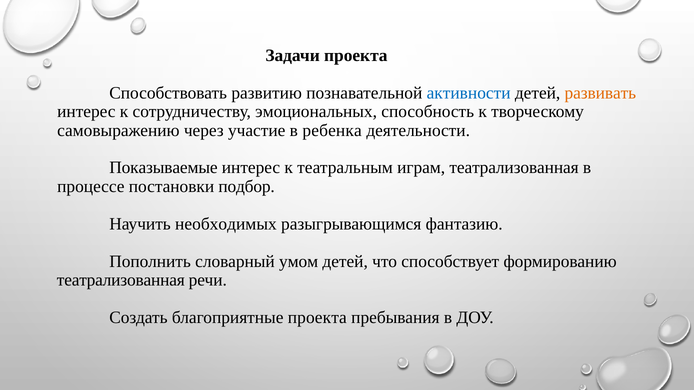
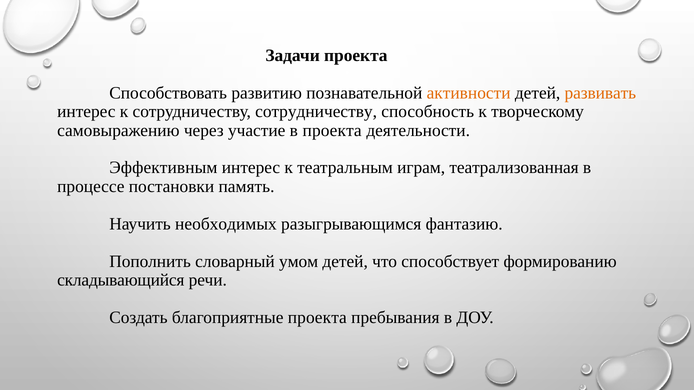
активности colour: blue -> orange (469, 93)
сотрудничеству эмоциональных: эмоциональных -> сотрудничеству (316, 112)
в ребенка: ребенка -> проекта (332, 130)
Показываемые: Показываемые -> Эффективным (163, 168)
подбор: подбор -> память (247, 187)
театрализованная: театрализованная -> складывающийся (121, 280)
